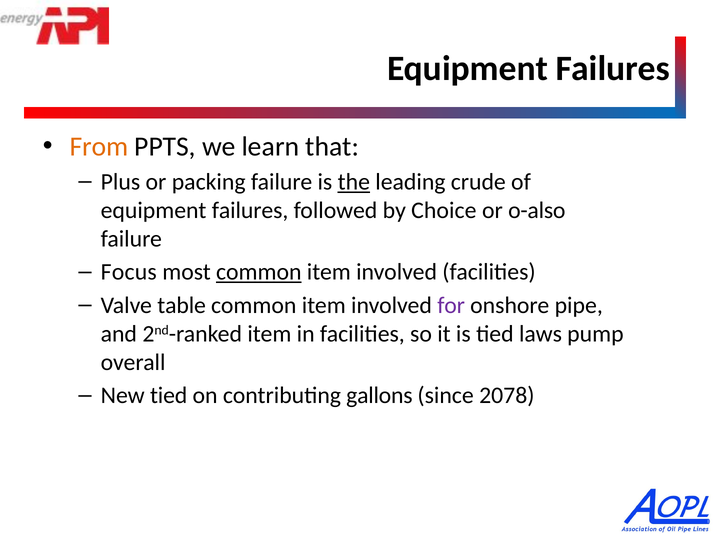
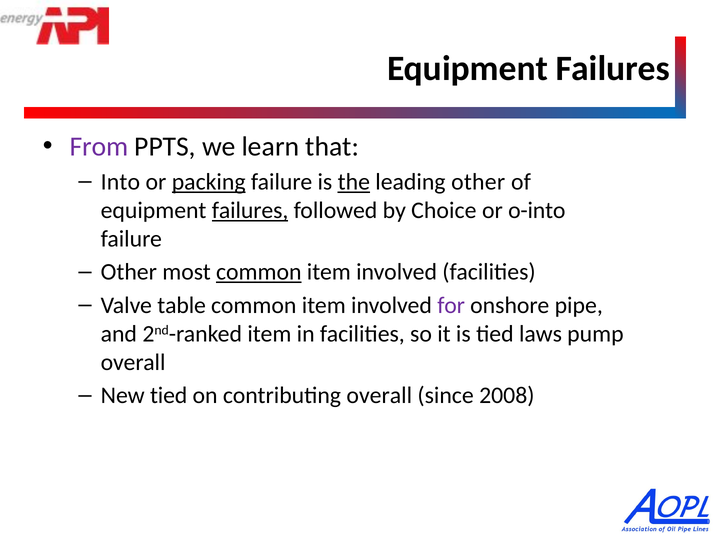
From colour: orange -> purple (99, 147)
Plus: Plus -> Into (120, 182)
packing underline: none -> present (209, 182)
leading crude: crude -> other (478, 182)
failures underline: none -> present (250, 211)
o-also: o-also -> o-into (537, 211)
Focus: Focus -> Other (129, 273)
contributing gallons: gallons -> overall (379, 396)
2078: 2078 -> 2008 (507, 396)
